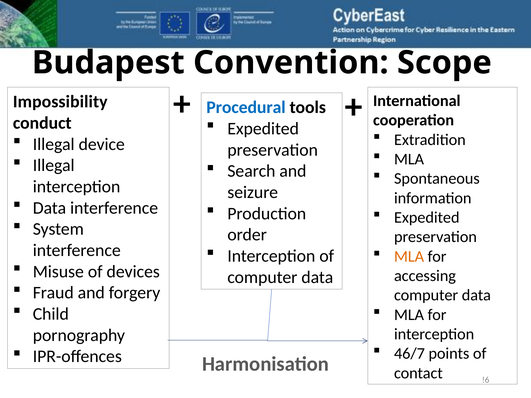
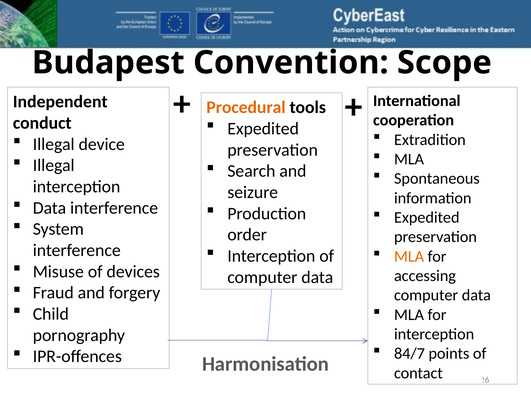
Impossibility: Impossibility -> Independent (60, 102)
Procedural colour: blue -> orange (246, 107)
46/7: 46/7 -> 84/7 (409, 354)
